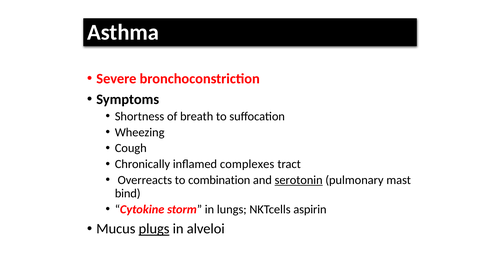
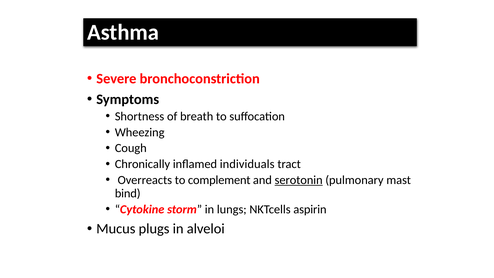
complexes: complexes -> individuals (247, 164)
combination: combination -> complement (219, 180)
plugs underline: present -> none (154, 229)
